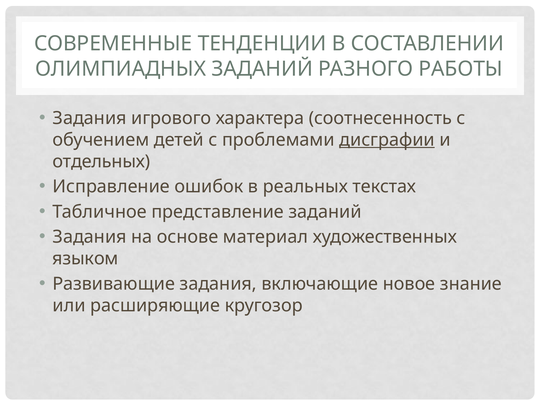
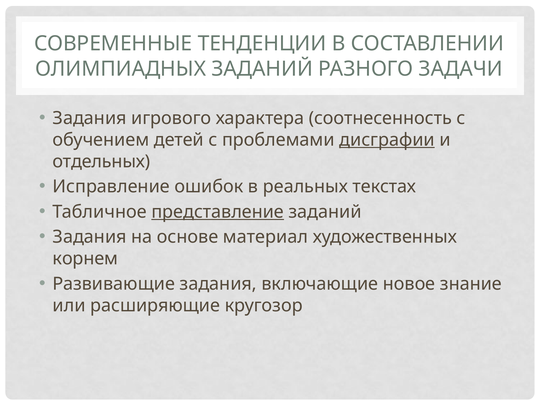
РАБОТЫ: РАБОТЫ -> ЗАДАЧИ (461, 69)
представление underline: none -> present (218, 212)
языком: языком -> корнем (85, 259)
